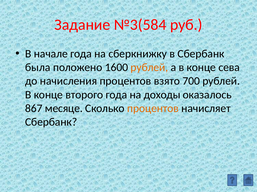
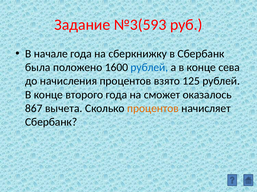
№3(584: №3(584 -> №3(593 (140, 25)
рублей colour: orange -> blue (149, 68)
700: 700 -> 125 (191, 81)
доходы: доходы -> сможет (162, 95)
месяце: месяце -> вычета (64, 109)
